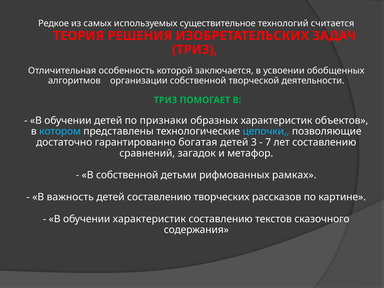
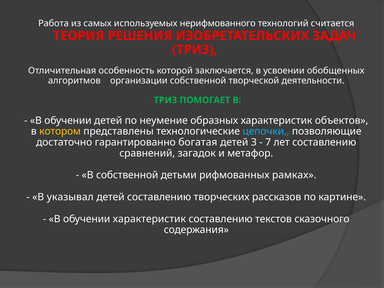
Редкое: Редкое -> Работа (53, 23)
существительное: существительное -> нерифмованного (218, 23)
признаки: признаки -> неумение (164, 120)
котором colour: light blue -> yellow (60, 131)
важность: важность -> указывал (70, 197)
